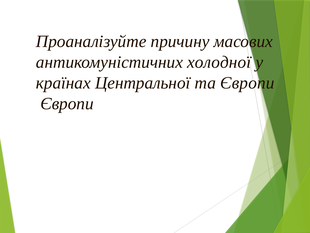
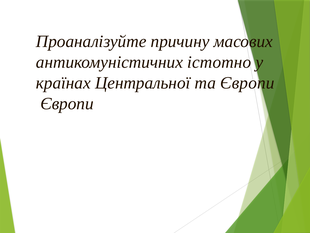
холодної: холодної -> істотно (219, 62)
